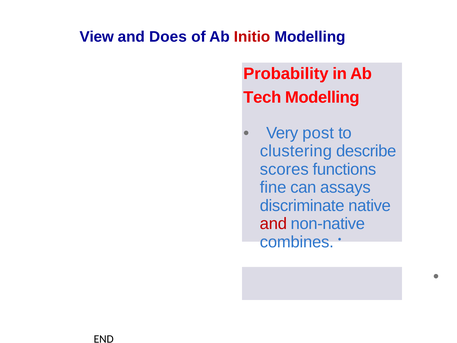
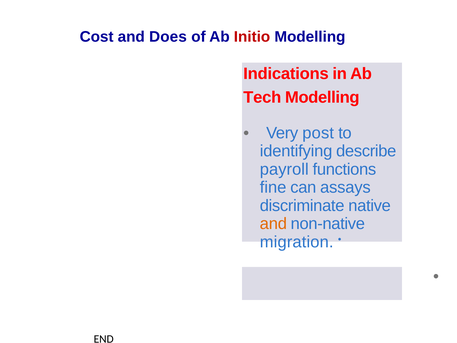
View: View -> Cost (97, 37)
Probability: Probability -> Indications (286, 74)
clustering: clustering -> identifying (296, 151)
scores: scores -> payroll (284, 169)
and colour: red -> orange (273, 224)
combines: combines -> migration (297, 242)
